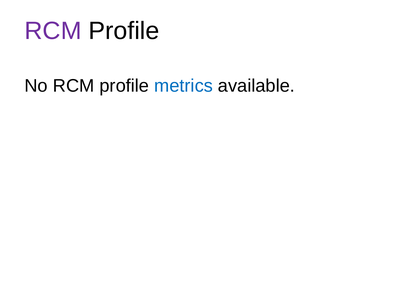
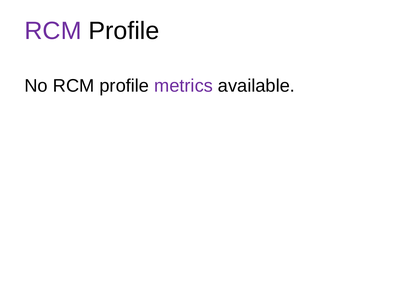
metrics colour: blue -> purple (184, 86)
